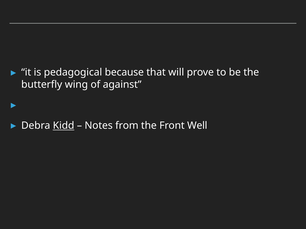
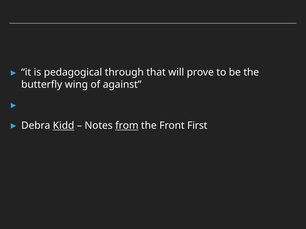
because: because -> through (124, 73)
from underline: none -> present (127, 126)
Well: Well -> First (197, 126)
